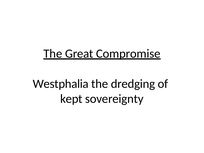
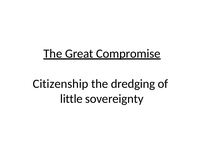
Westphalia: Westphalia -> Citizenship (61, 84)
kept: kept -> little (71, 99)
